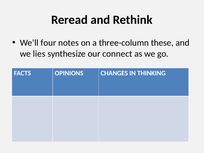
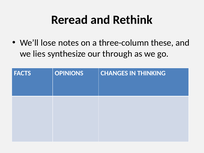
four: four -> lose (48, 43)
connect: connect -> through (117, 54)
